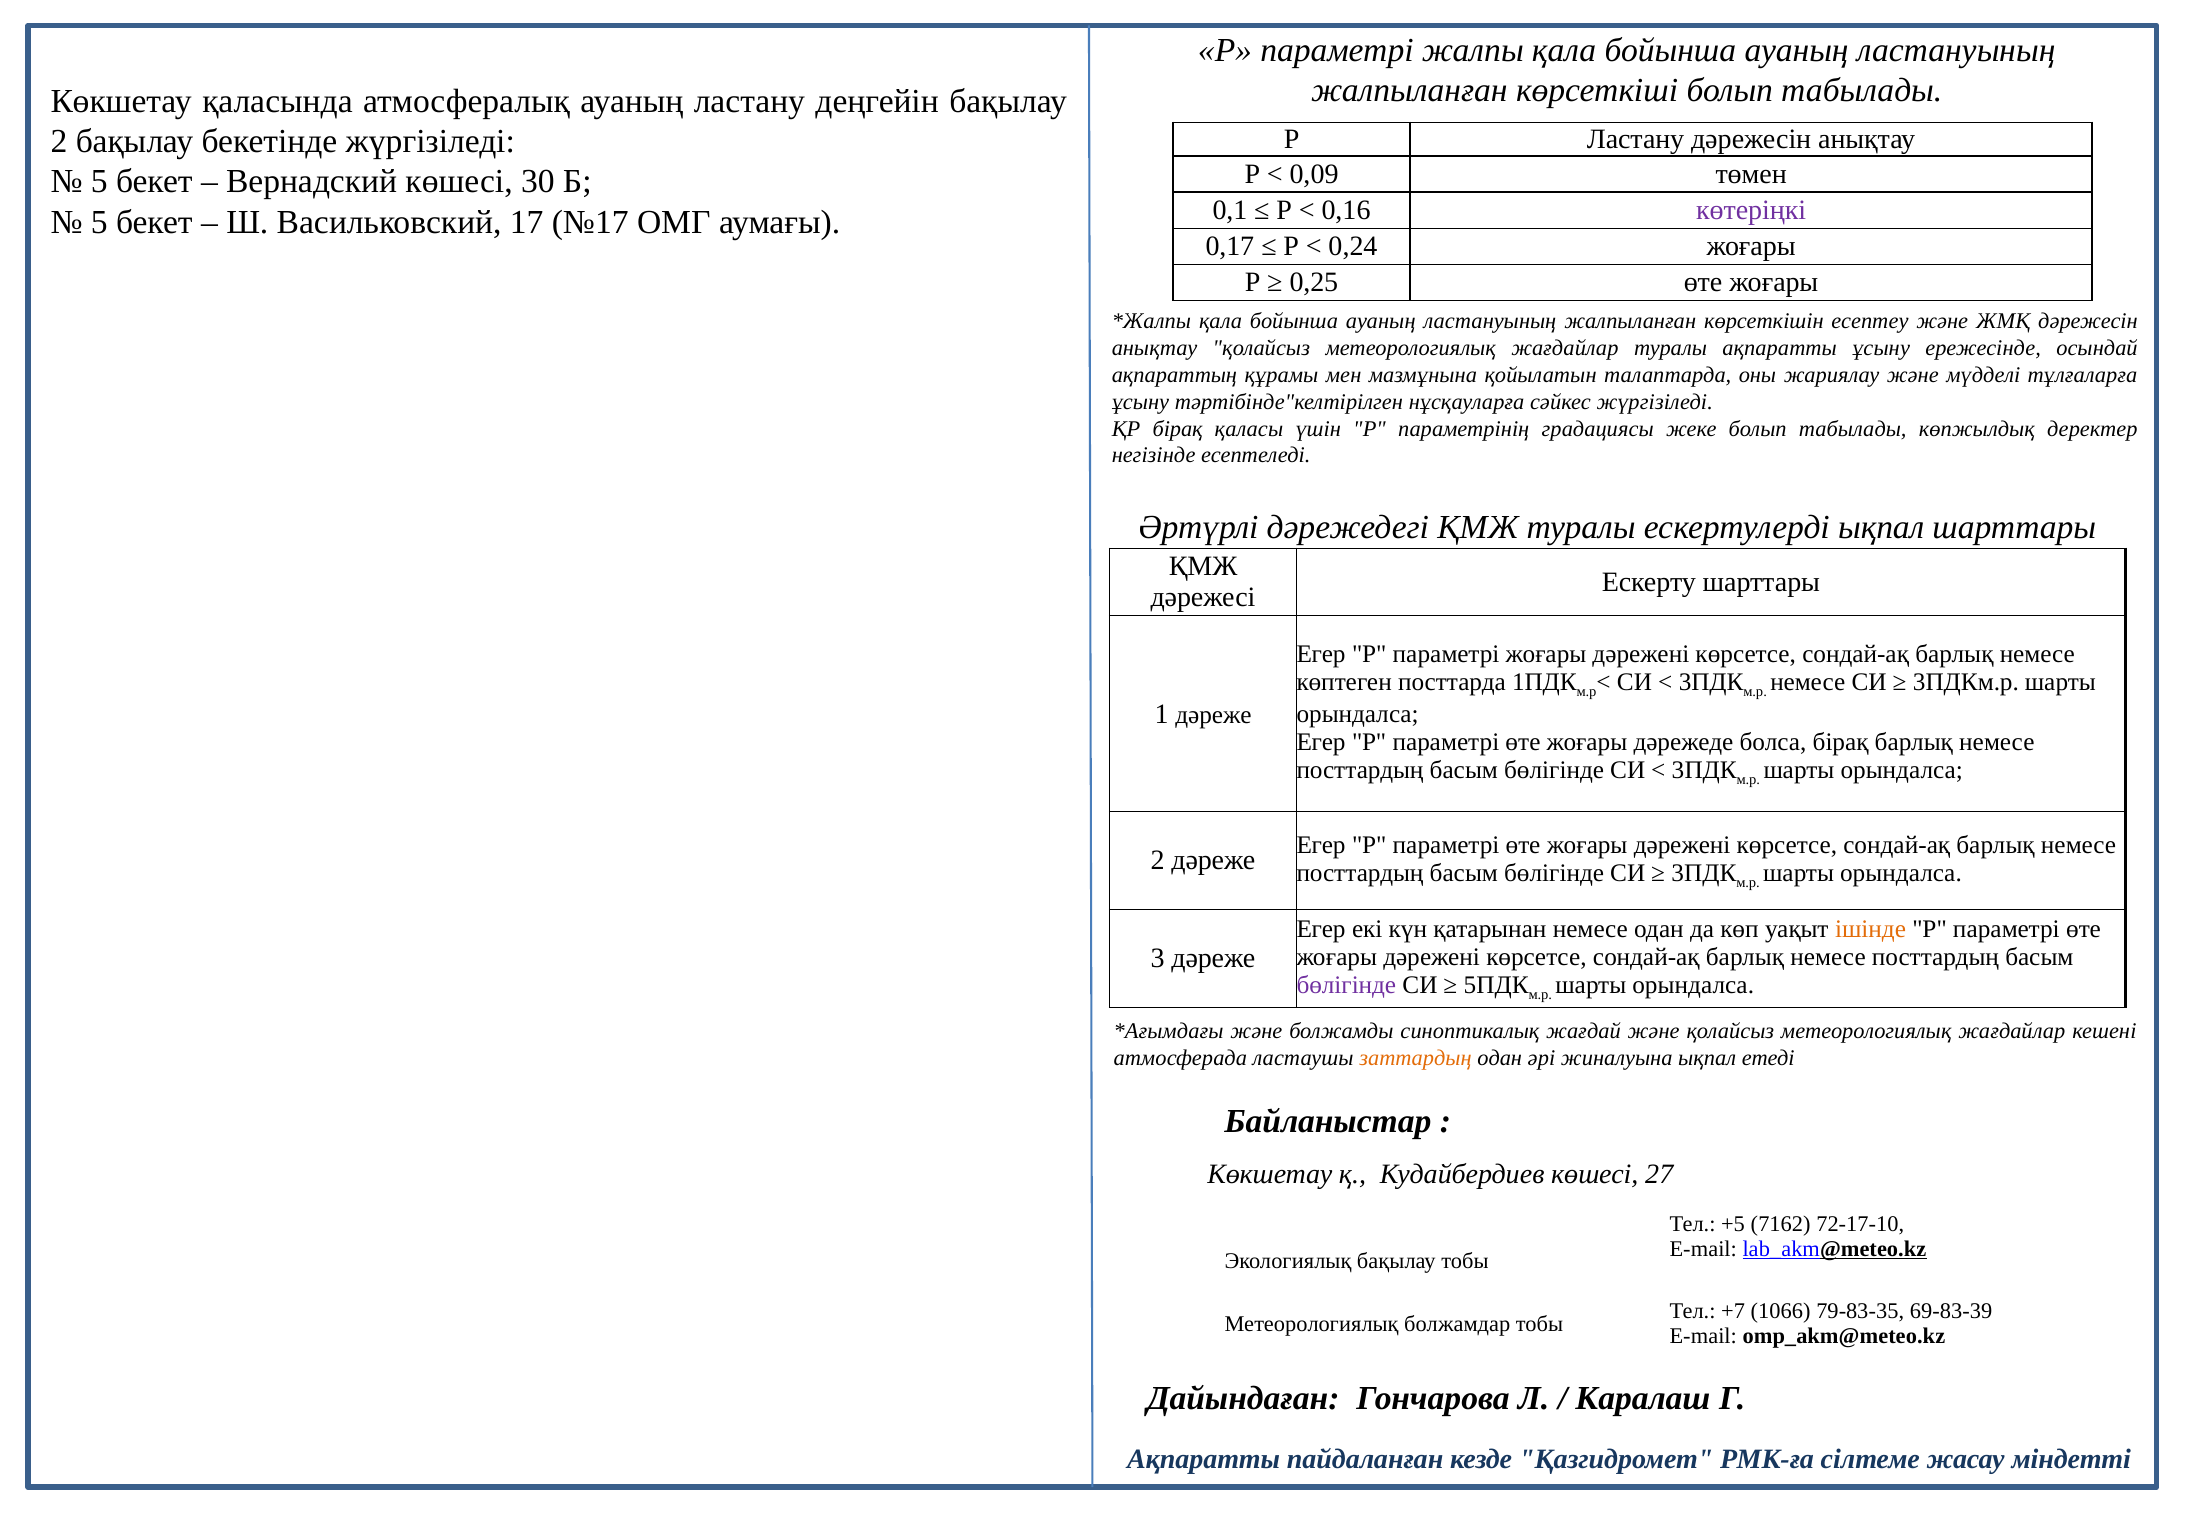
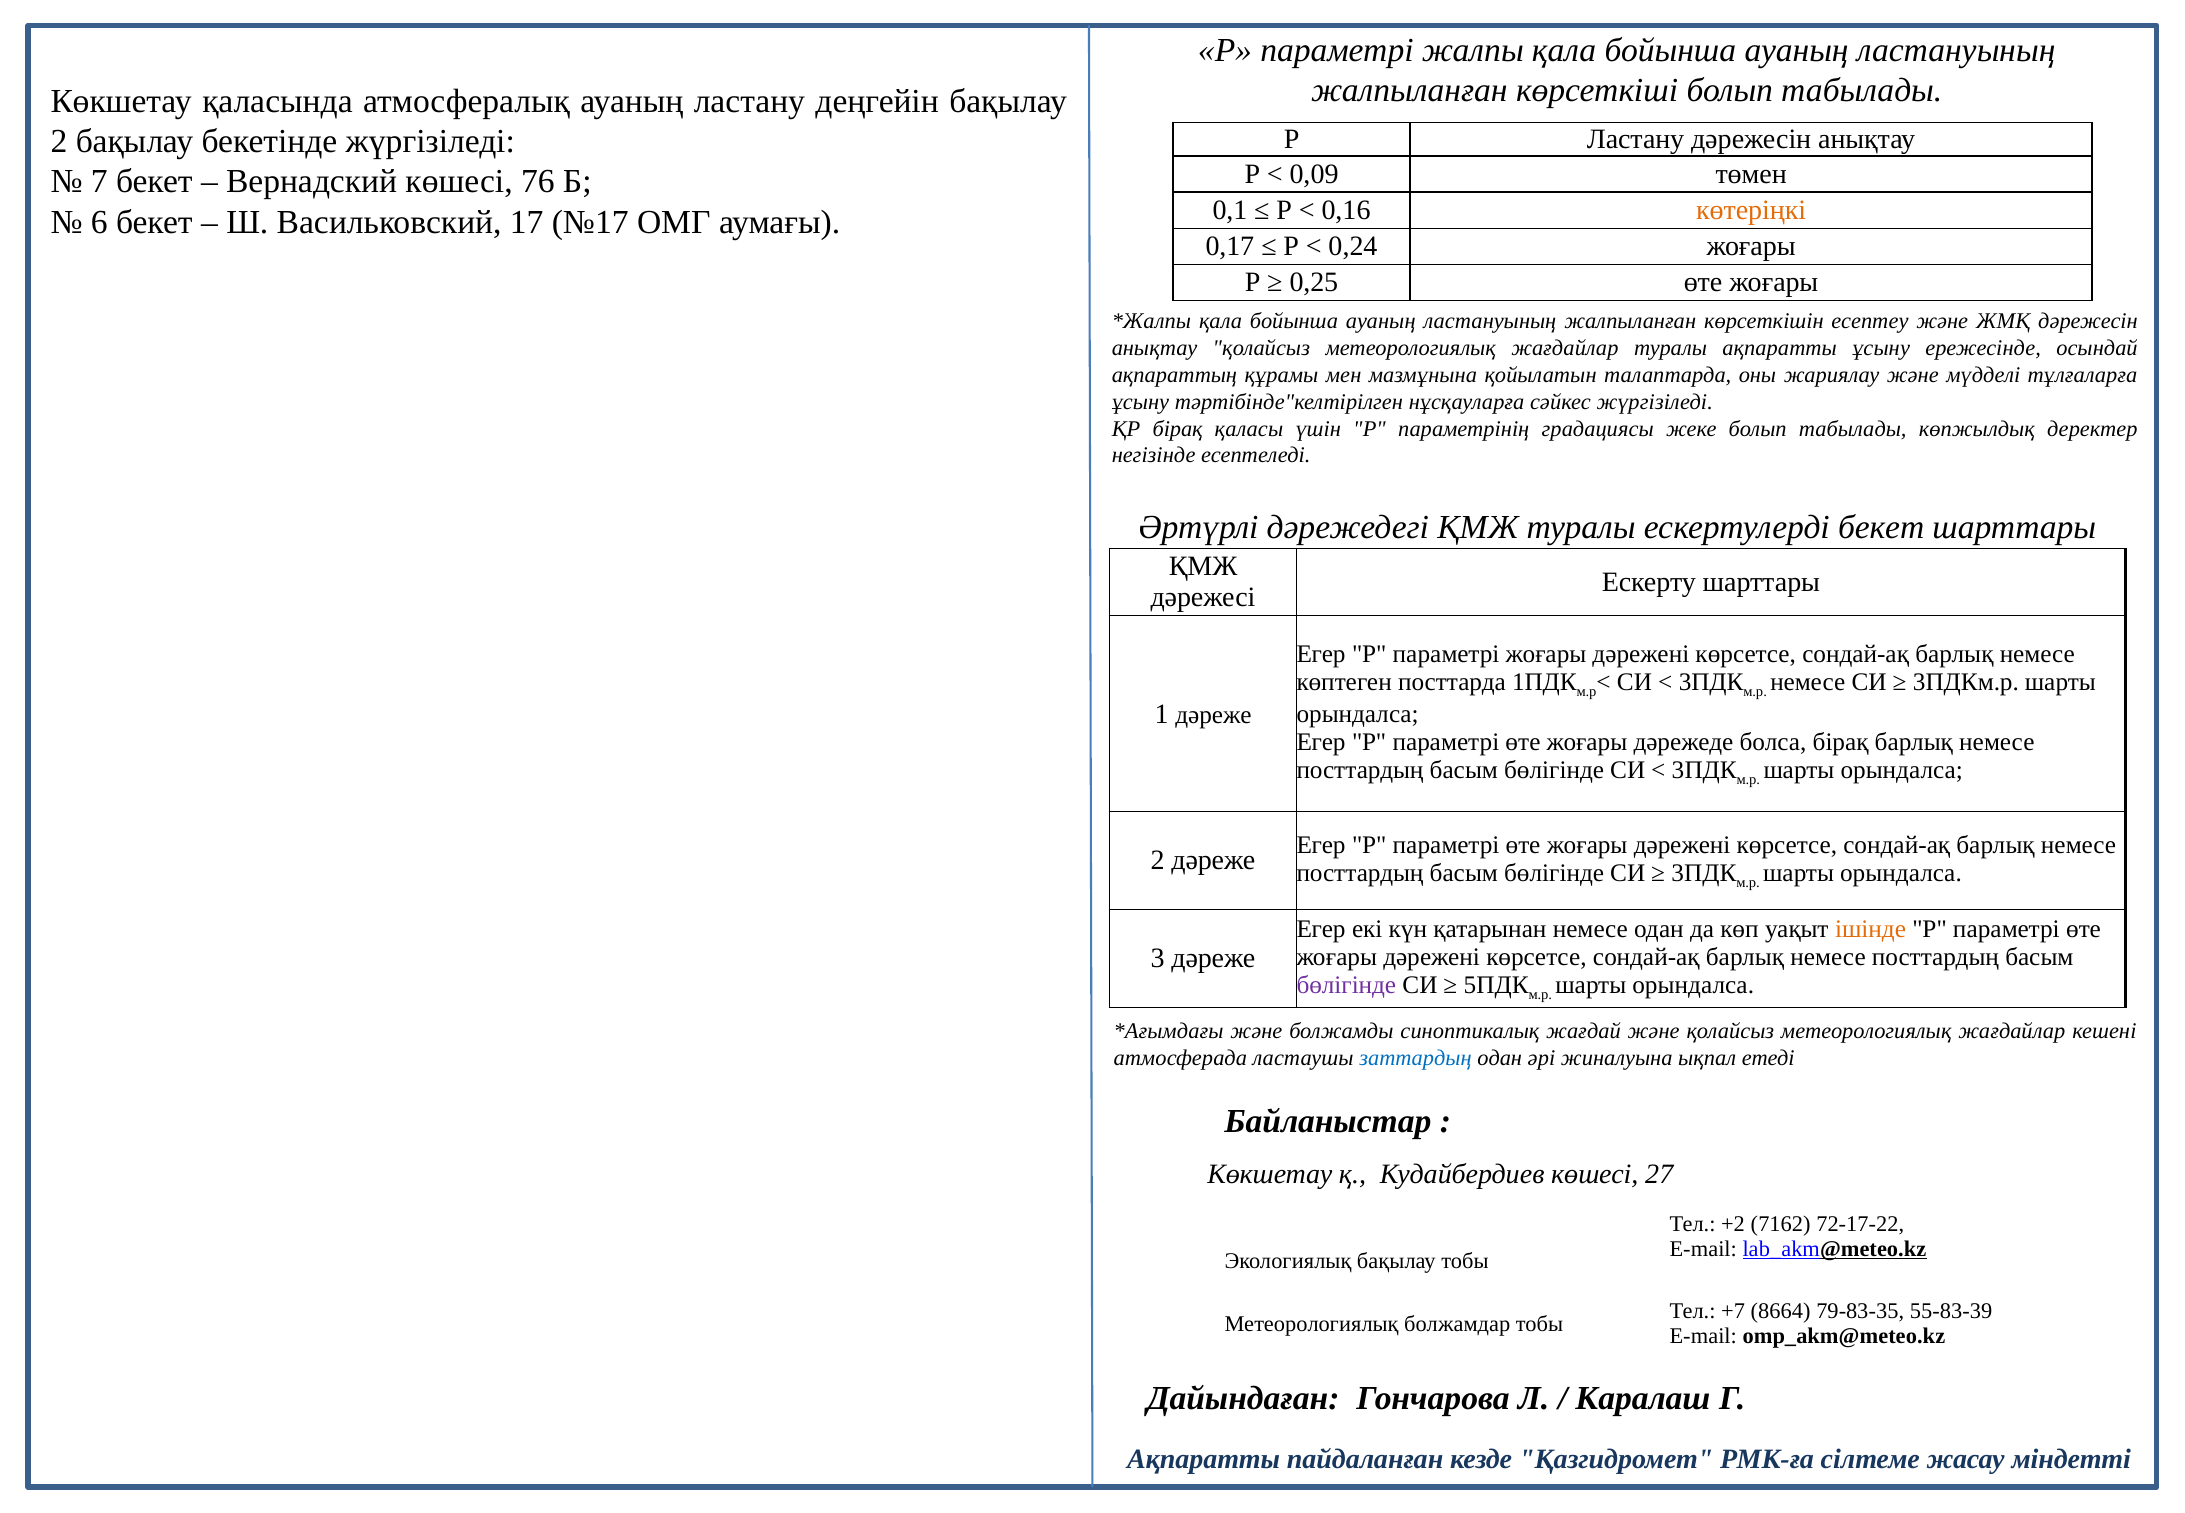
5: 5 -> 7 (99, 182)
30: 30 -> 76 (538, 182)
көтеріңкі colour: purple -> orange (1751, 210)
5: 5 -> 6 (99, 222)
ескертулерді ықпал: ықпал -> бекет (1881, 528)
заттардың colour: orange -> blue (1416, 1058)
+5: +5 -> +2 (1733, 1224)
72-17-10: 72-17-10 -> 72-17-22 (1860, 1224)
1066: 1066 -> 8664 (1781, 1311)
69-83-39: 69-83-39 -> 55-83-39 (1951, 1311)
